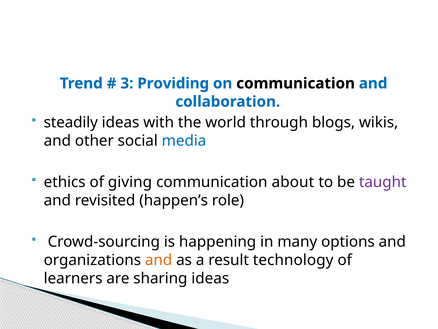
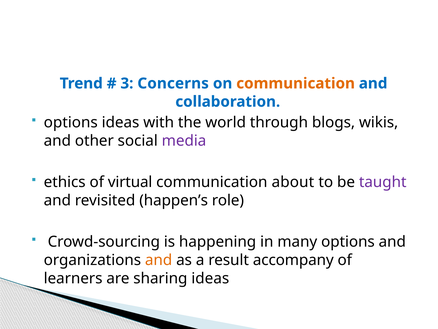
Providing: Providing -> Concerns (173, 83)
communication colour: black -> orange (296, 83)
steadily: steadily -> options (71, 122)
media colour: blue -> purple (184, 140)
giving: giving -> virtual (130, 182)
technology: technology -> accompany (293, 260)
